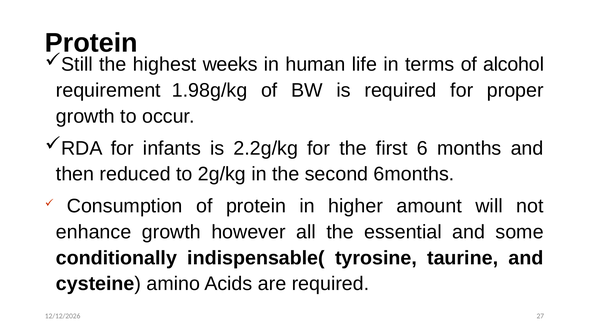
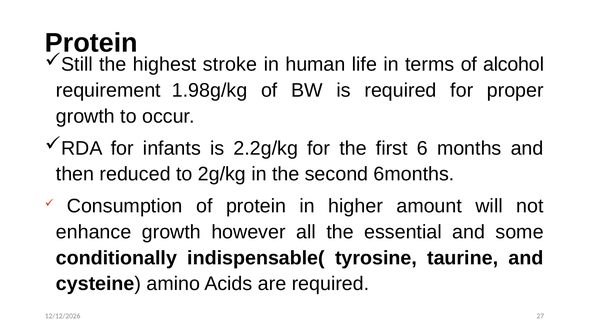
weeks: weeks -> stroke (230, 64)
